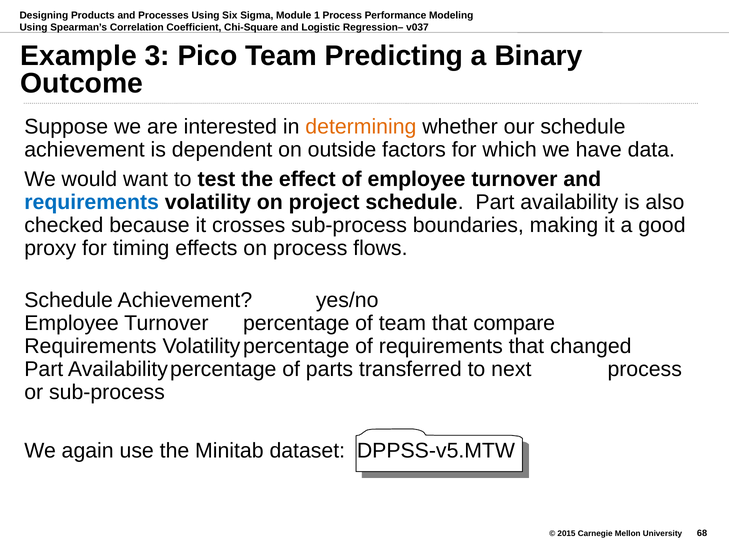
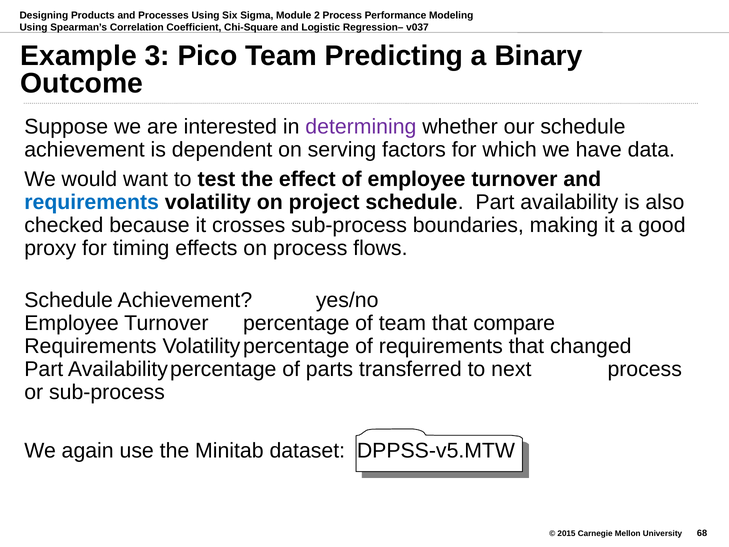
1: 1 -> 2 (317, 15)
determining colour: orange -> purple (361, 127)
outside: outside -> serving (342, 150)
